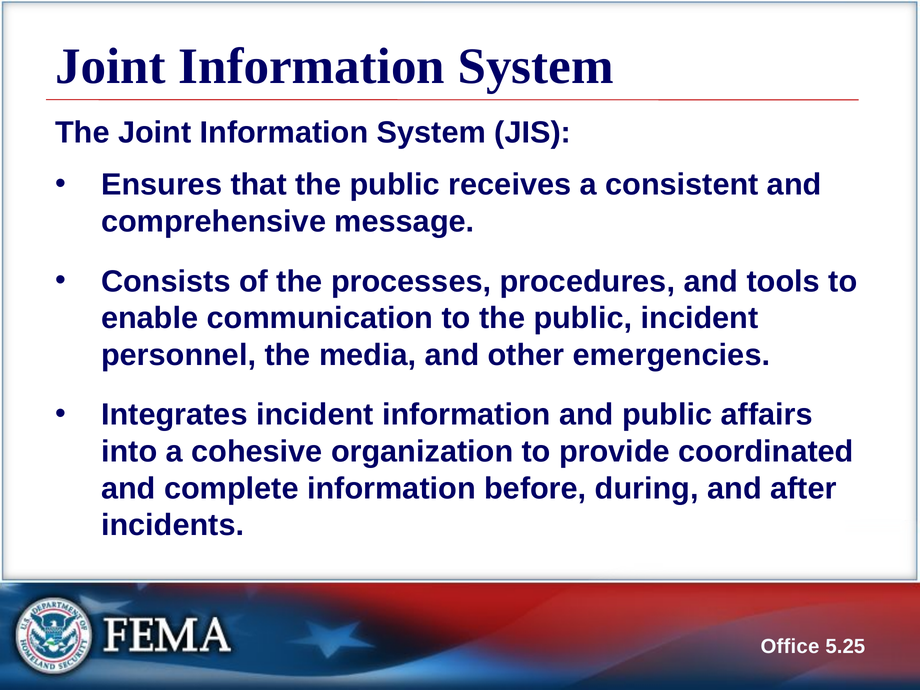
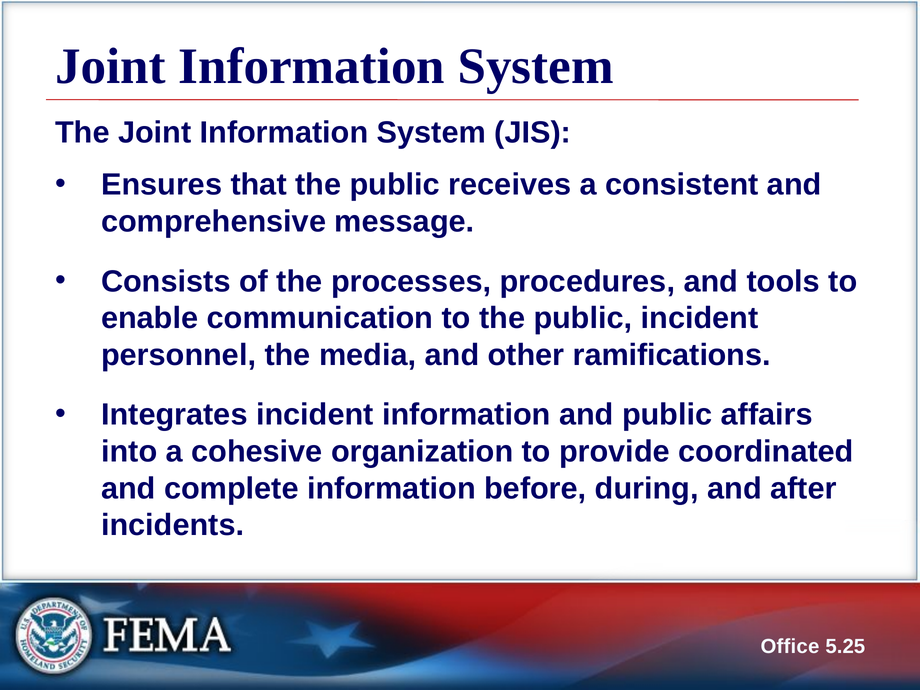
emergencies: emergencies -> ramifications (672, 355)
